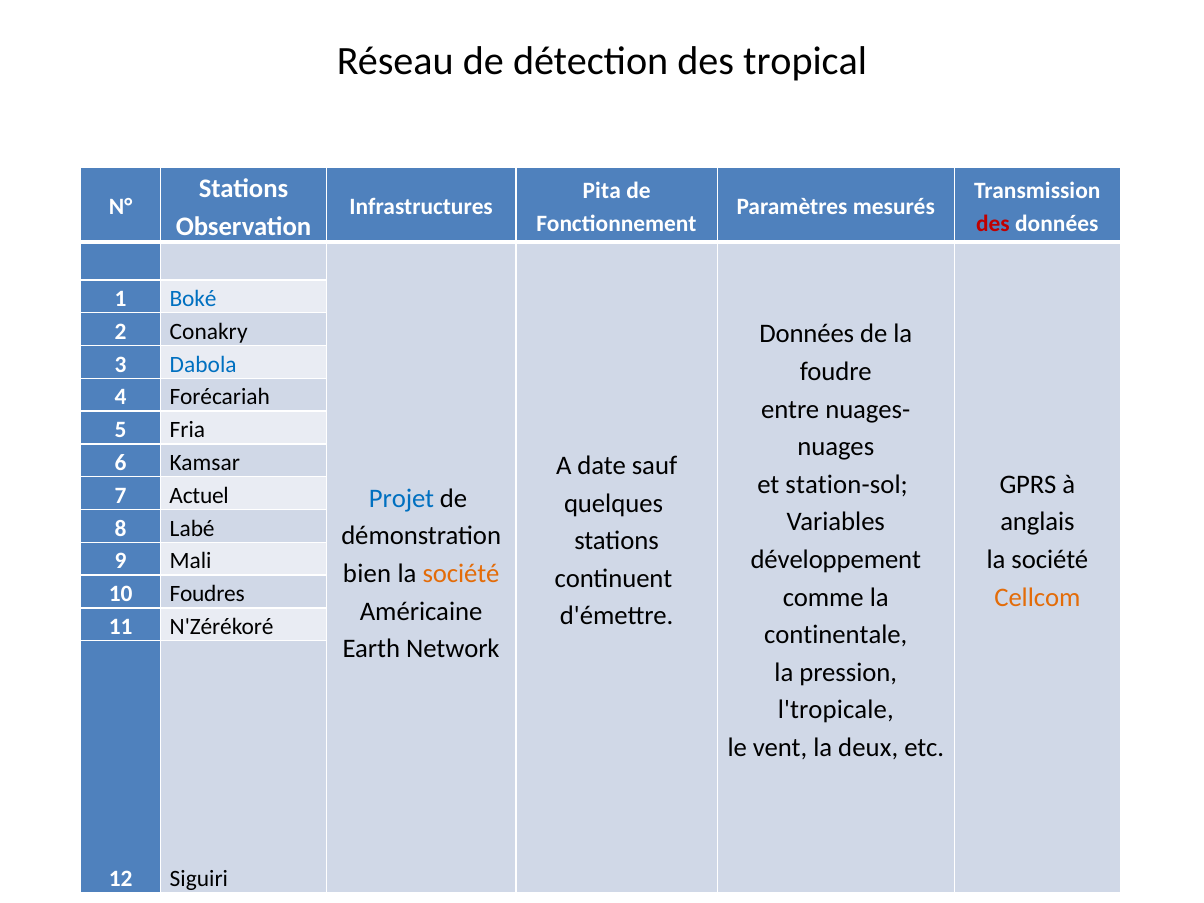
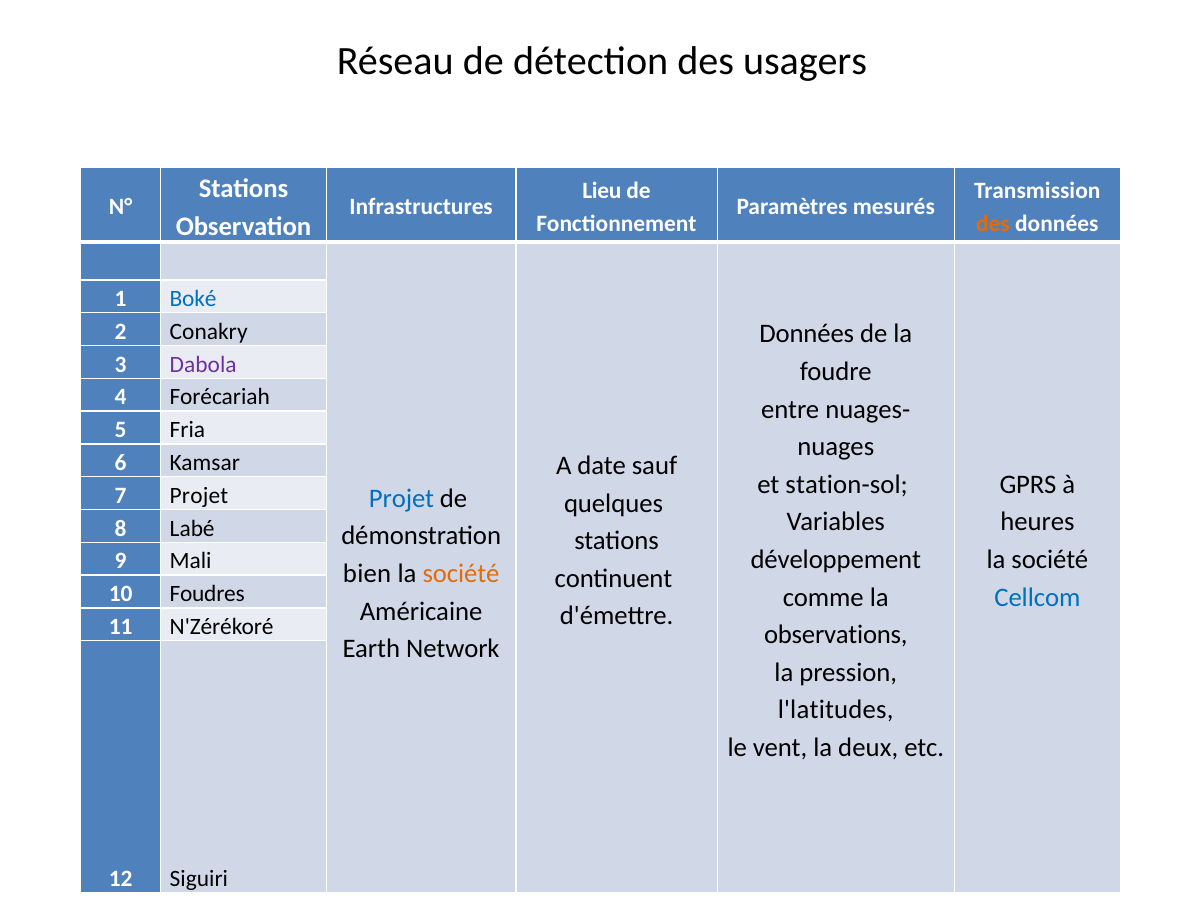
tropical: tropical -> usagers (805, 62)
Pita: Pita -> Lieu (602, 191)
des colour: red -> orange (993, 223)
Dabola colour: blue -> purple (203, 364)
7 Actuel: Actuel -> Projet (199, 496)
anglais: anglais -> heures (1037, 522)
Cellcom colour: orange -> blue (1037, 597)
continentale: continentale -> observations (836, 635)
l'tropicale: l'tropicale -> l'latitudes (836, 710)
